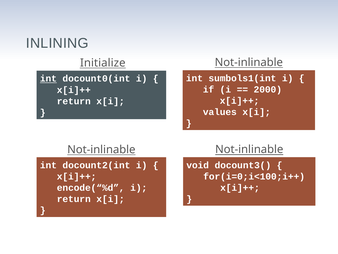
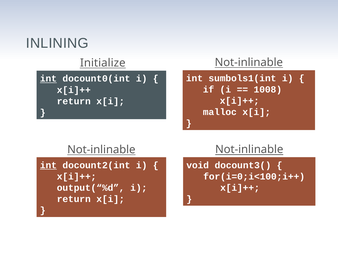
2000: 2000 -> 1008 (268, 89)
values: values -> malloc (220, 112)
int underline: none -> present (48, 165)
encode(“%d: encode(“%d -> output(“%d (91, 187)
